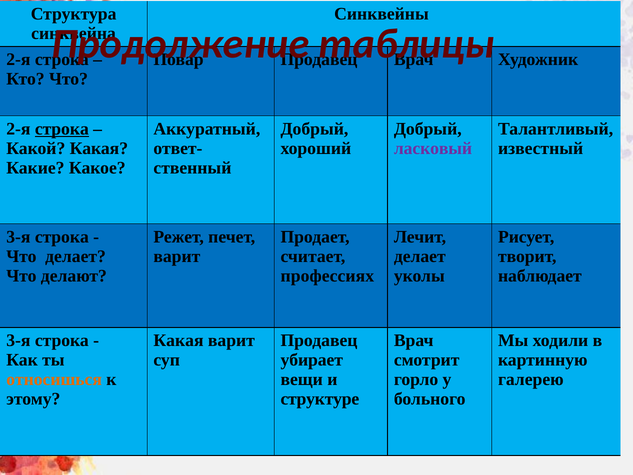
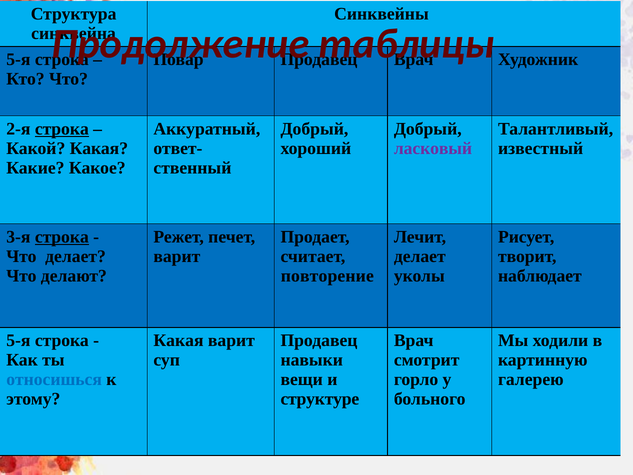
2-я: 2-я -> 5-я (18, 59)
строка underline: none -> present (62, 237)
профессиях: профессиях -> повторение (327, 276)
3-я: 3-я -> 5-я (18, 340)
убирает: убирает -> навыки (312, 360)
относишься colour: orange -> blue (54, 379)
